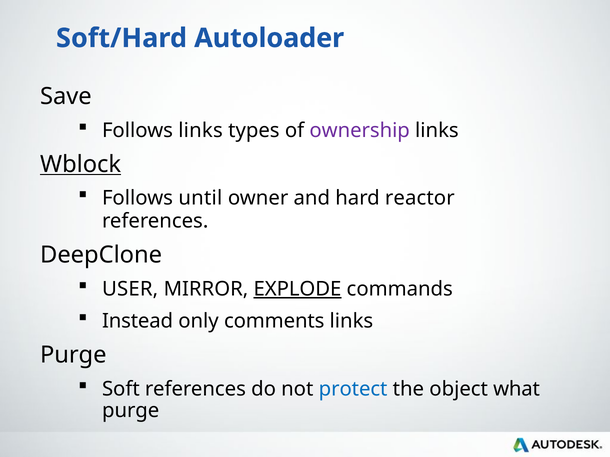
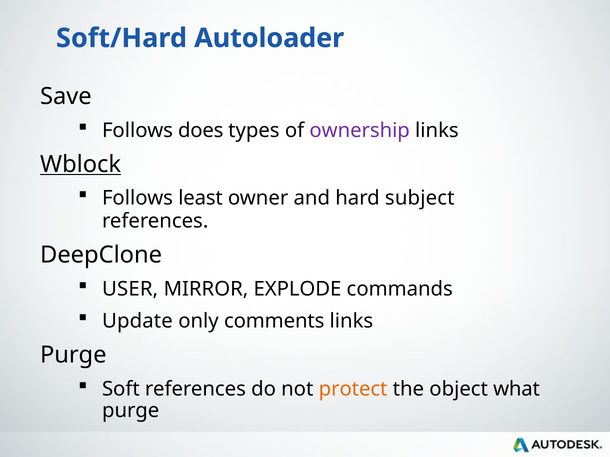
Follows links: links -> does (201, 131)
until: until -> least (201, 198)
reactor: reactor -> subject (420, 198)
EXPLODE underline: present -> none (297, 289)
Instead: Instead -> Update (137, 321)
protect colour: blue -> orange (353, 389)
